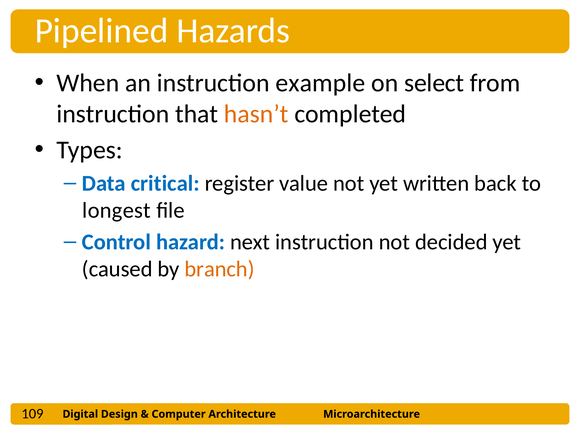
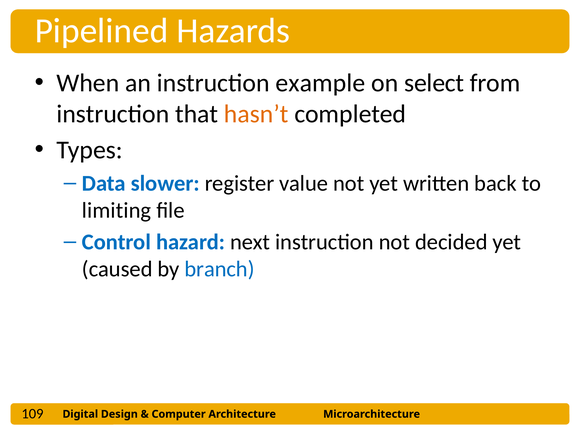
critical: critical -> slower (165, 183)
longest: longest -> limiting (117, 210)
branch colour: orange -> blue (220, 269)
